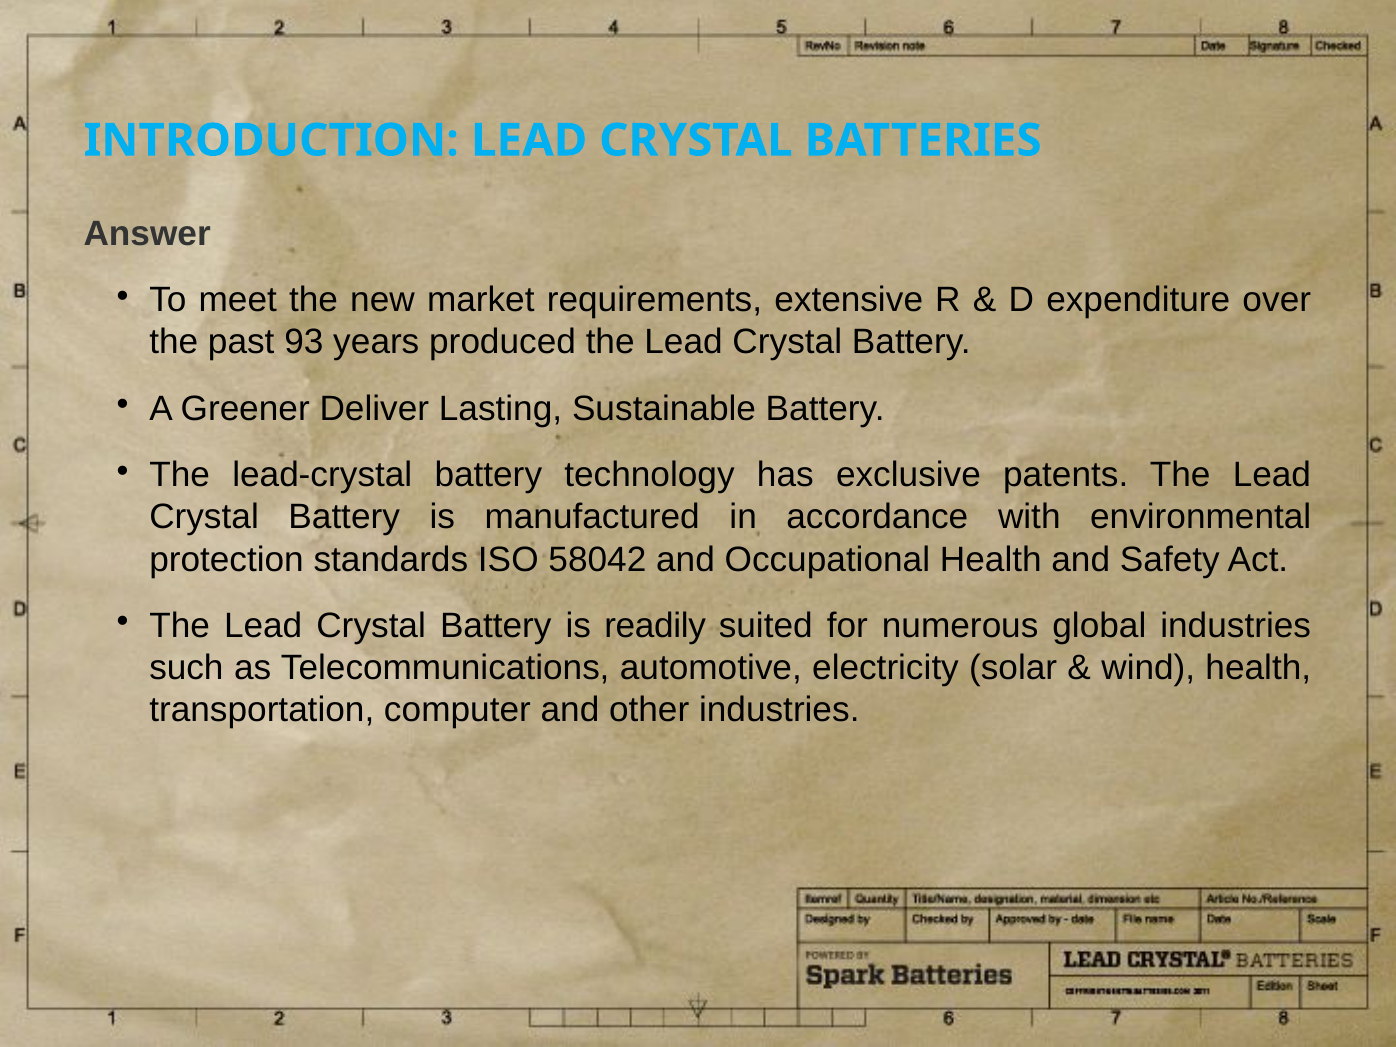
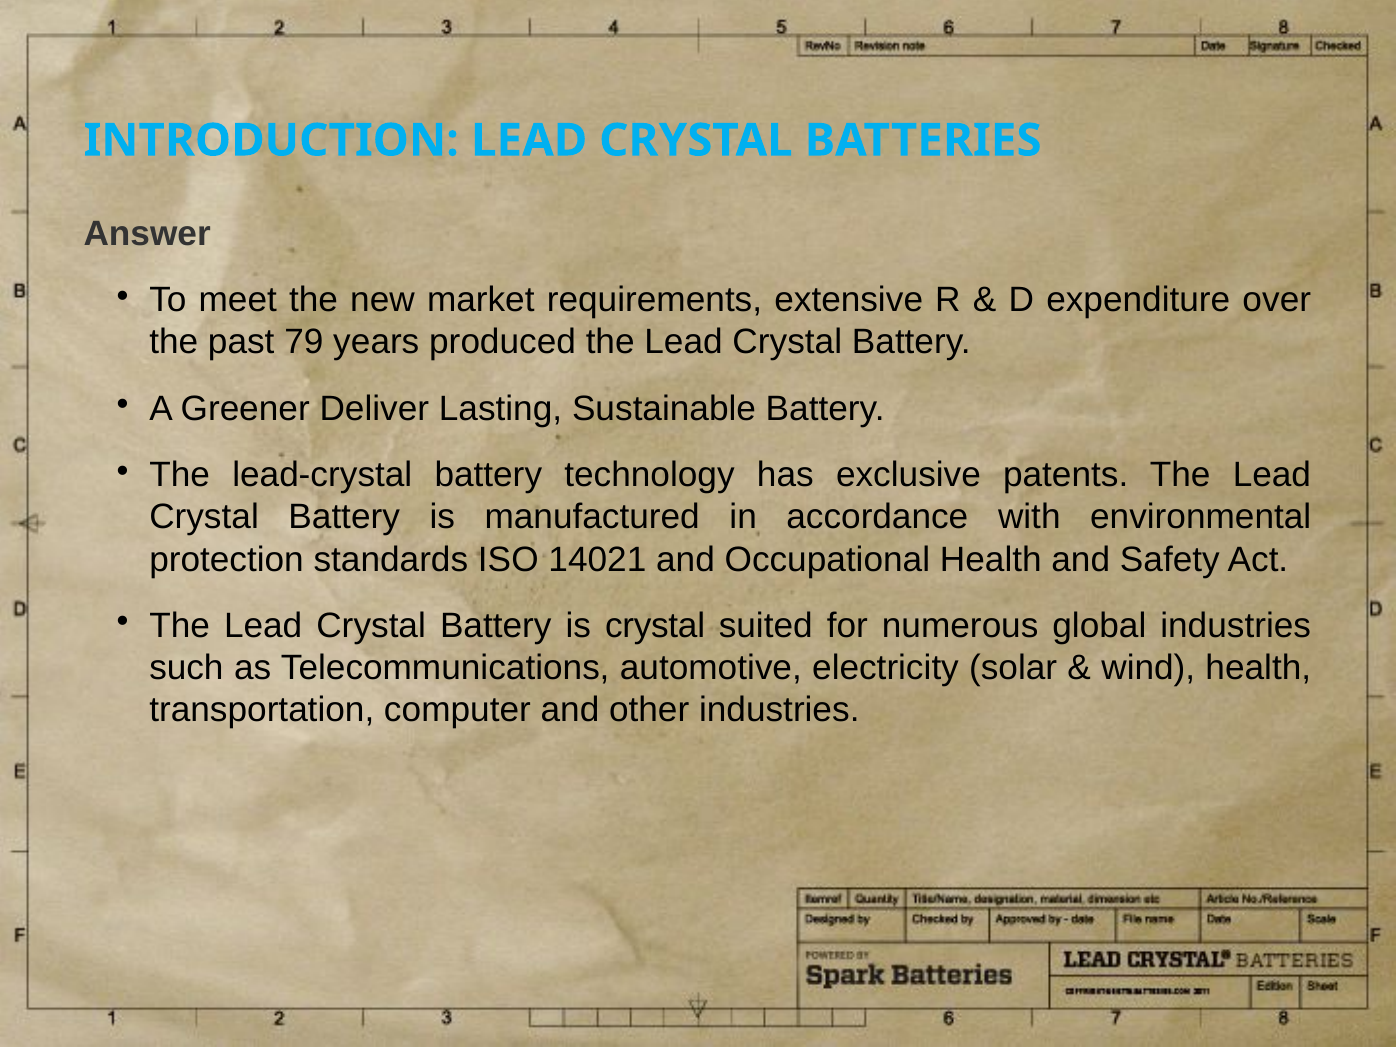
93: 93 -> 79 (304, 342)
58042: 58042 -> 14021 (597, 559)
is readily: readily -> crystal (655, 626)
